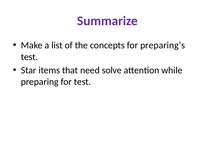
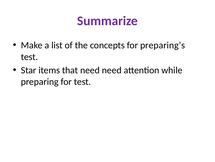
need solve: solve -> need (112, 70)
